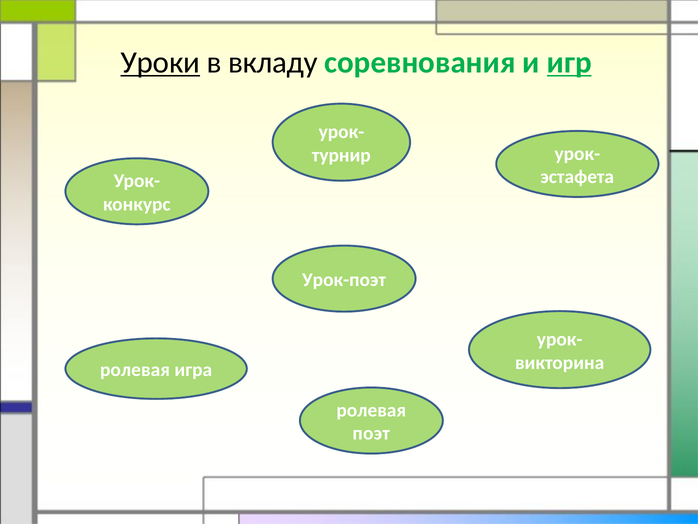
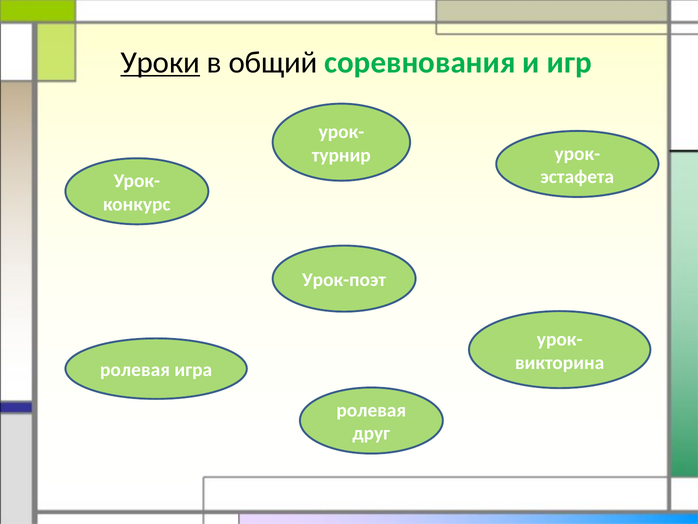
вкладу: вкладу -> общий (273, 62)
игр underline: present -> none (569, 62)
поэт: поэт -> друг (371, 433)
